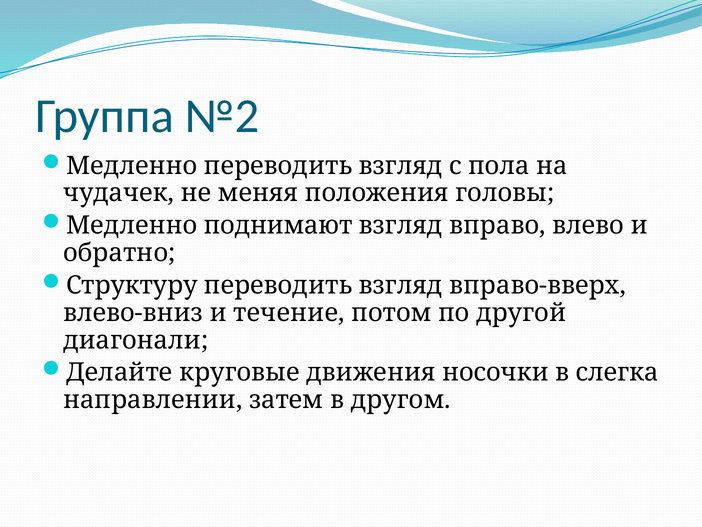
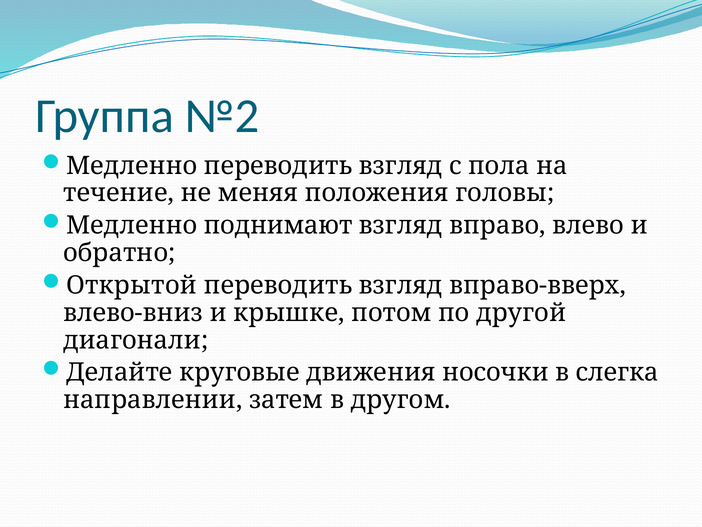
чудачек: чудачек -> течение (119, 193)
Структуру: Структуру -> Открытой (132, 285)
течение: течение -> крышке (289, 312)
